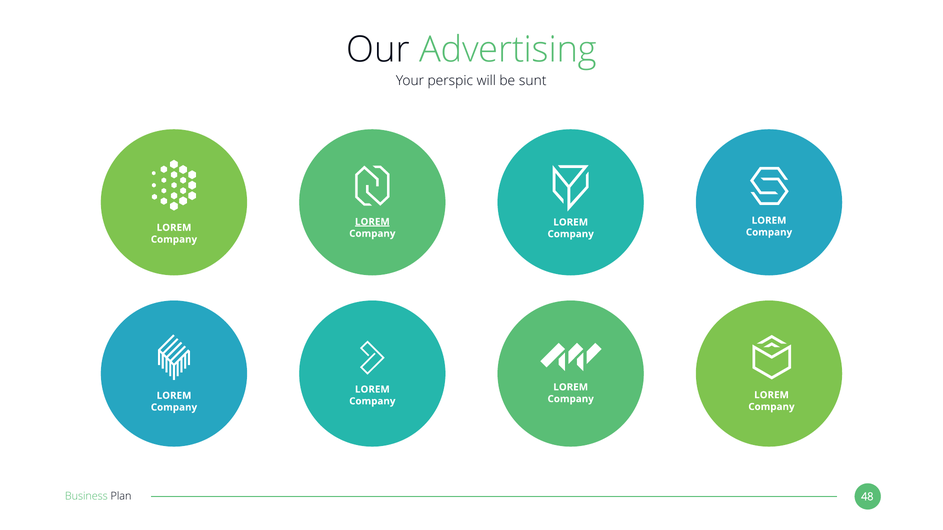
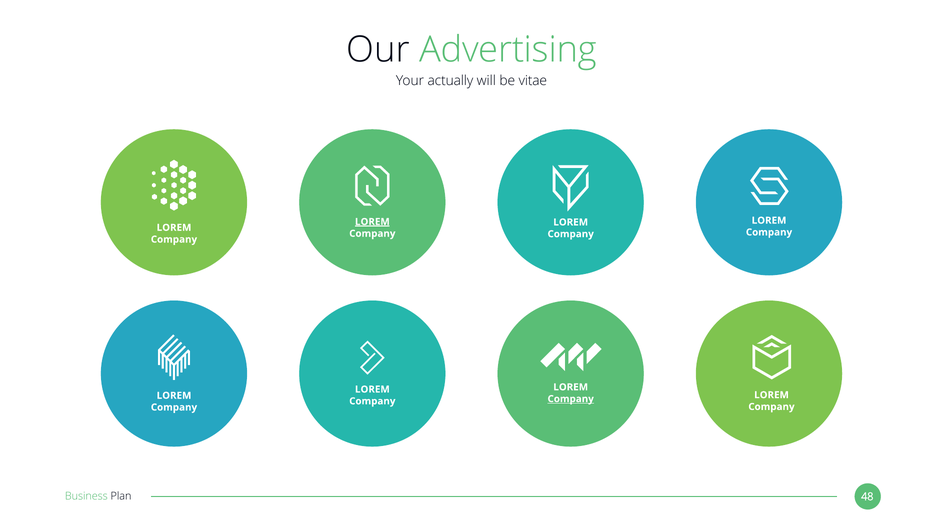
perspic: perspic -> actually (450, 81)
sunt: sunt -> vitae (533, 81)
Company underline: none -> present (571, 399)
